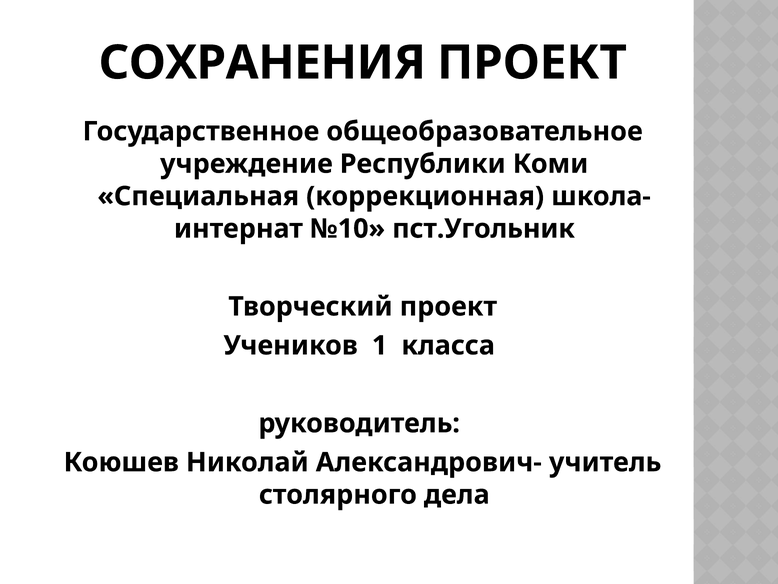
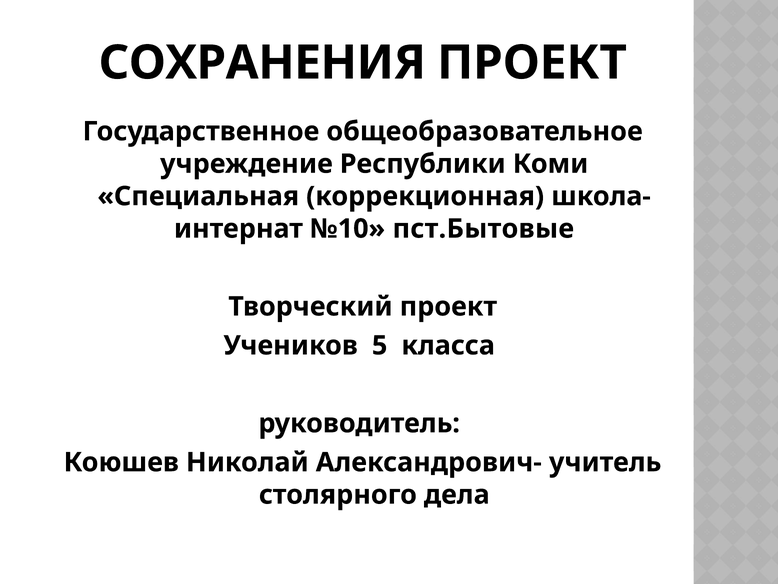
пст.Угольник: пст.Угольник -> пст.Бытовые (483, 229)
1: 1 -> 5 (380, 345)
